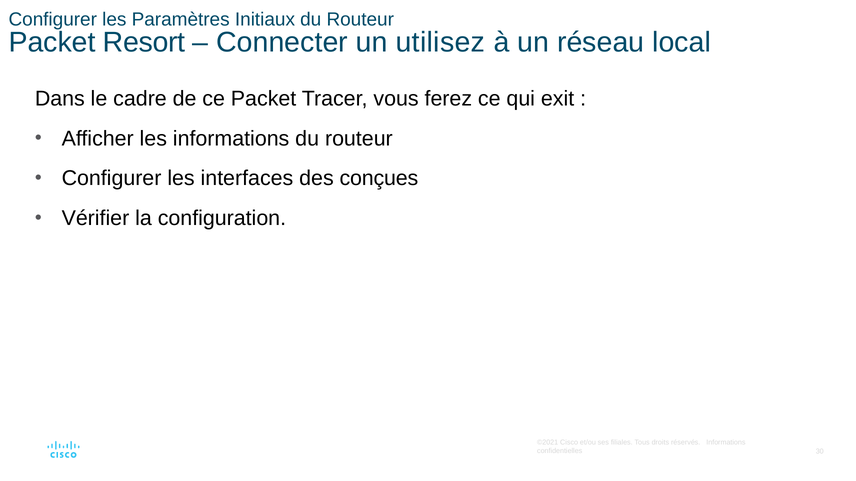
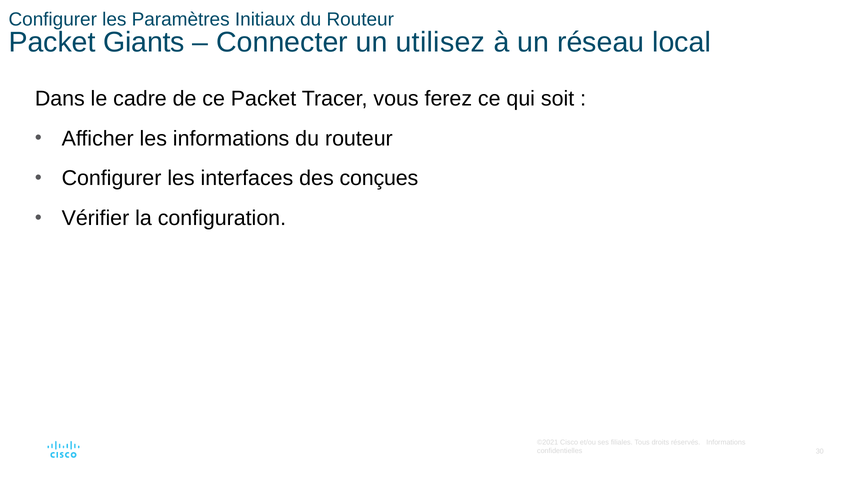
Resort: Resort -> Giants (144, 42)
exit: exit -> soit (558, 99)
